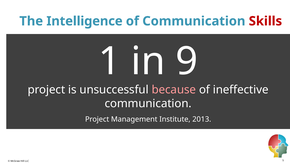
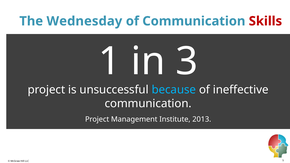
Intelligence: Intelligence -> Wednesday (84, 21)
9: 9 -> 3 (187, 61)
because colour: pink -> light blue (174, 90)
